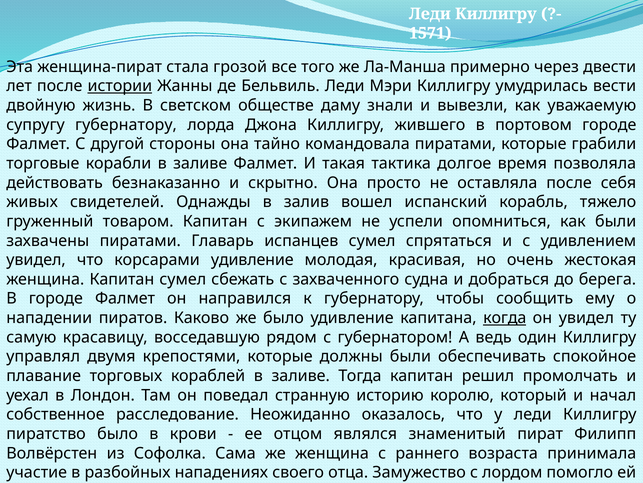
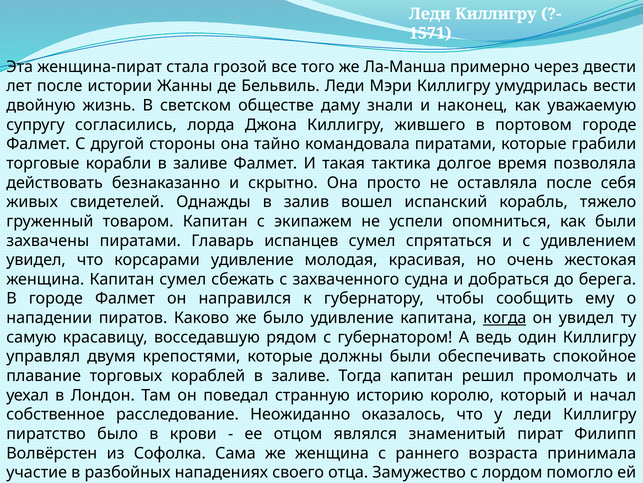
истории underline: present -> none (120, 86)
вывезли: вывезли -> наконец (472, 105)
супругу губернатору: губернатору -> согласились (126, 125)
